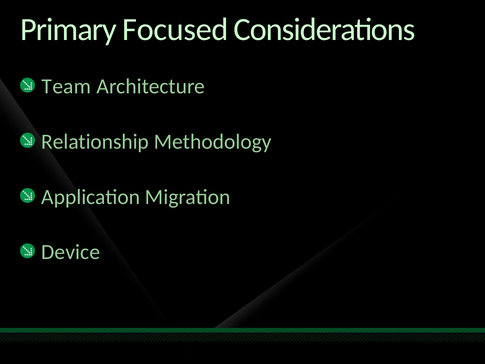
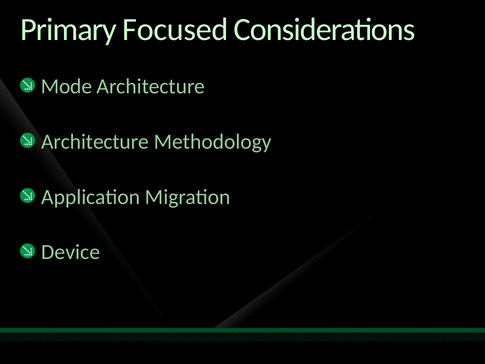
Team: Team -> Mode (67, 86)
Relationship: Relationship -> Architecture (95, 142)
